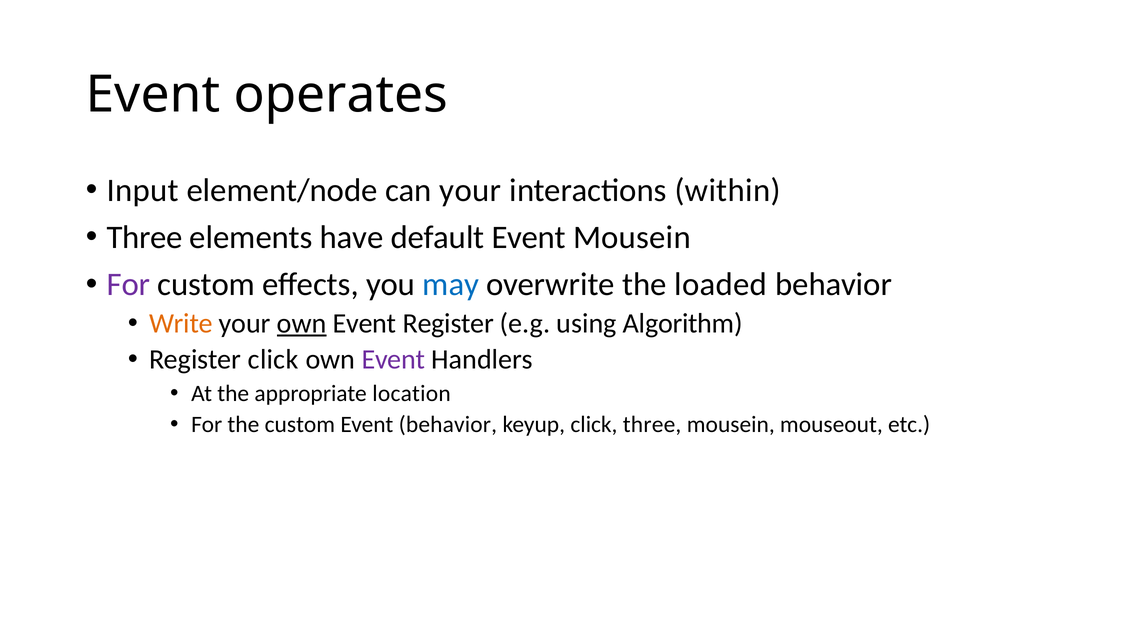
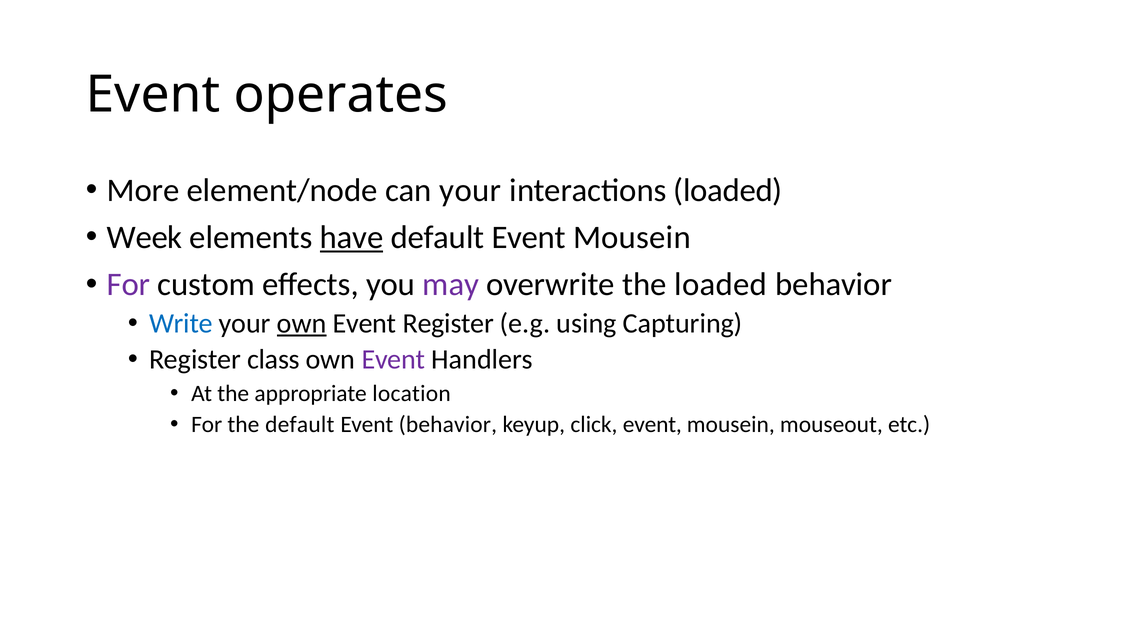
Input: Input -> More (143, 190)
interactions within: within -> loaded (728, 190)
Three: Three -> Week (145, 237)
have underline: none -> present (352, 237)
may colour: blue -> purple (451, 285)
Write colour: orange -> blue (181, 323)
Algorithm: Algorithm -> Capturing (683, 323)
Register click: click -> class (273, 360)
the custom: custom -> default (300, 424)
click three: three -> event (652, 424)
